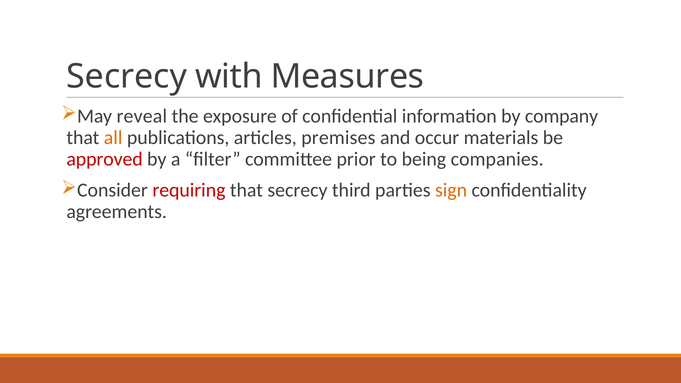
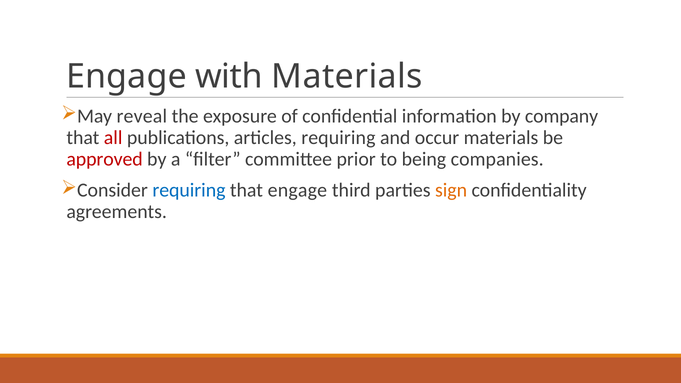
Secrecy: Secrecy -> Engage (127, 76)
with Measures: Measures -> Materials (347, 76)
all colour: orange -> red (113, 138)
articles premises: premises -> requiring (338, 138)
requiring colour: red -> blue (189, 190)
that secrecy: secrecy -> engage (297, 190)
